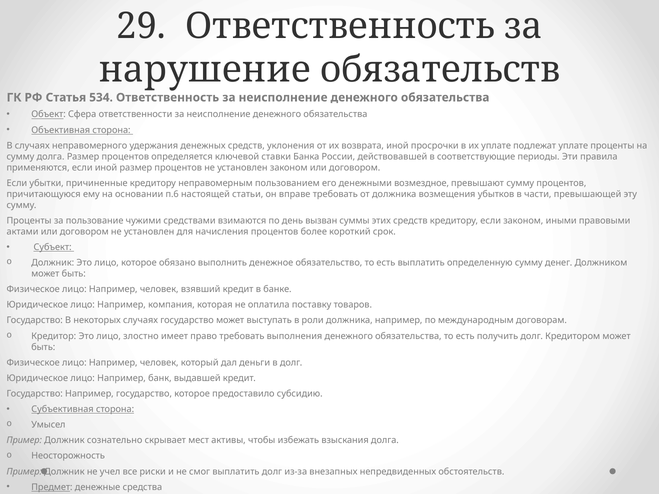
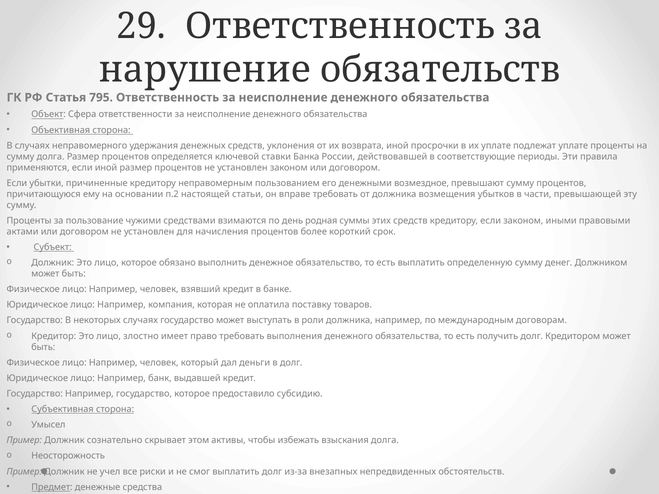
534: 534 -> 795 (101, 98)
п.6: п.6 -> п.2 (172, 194)
вызван: вызван -> родная (321, 221)
мест: мест -> этом (199, 441)
